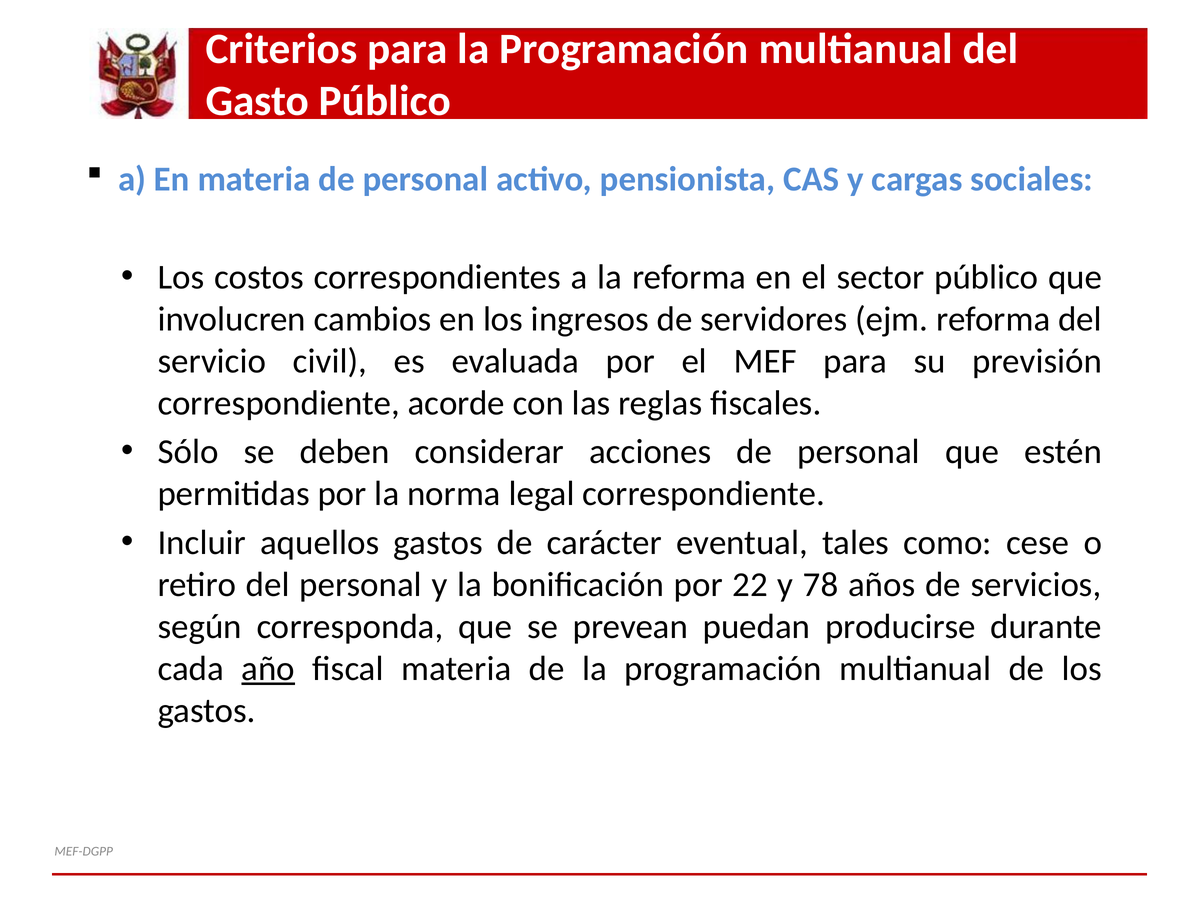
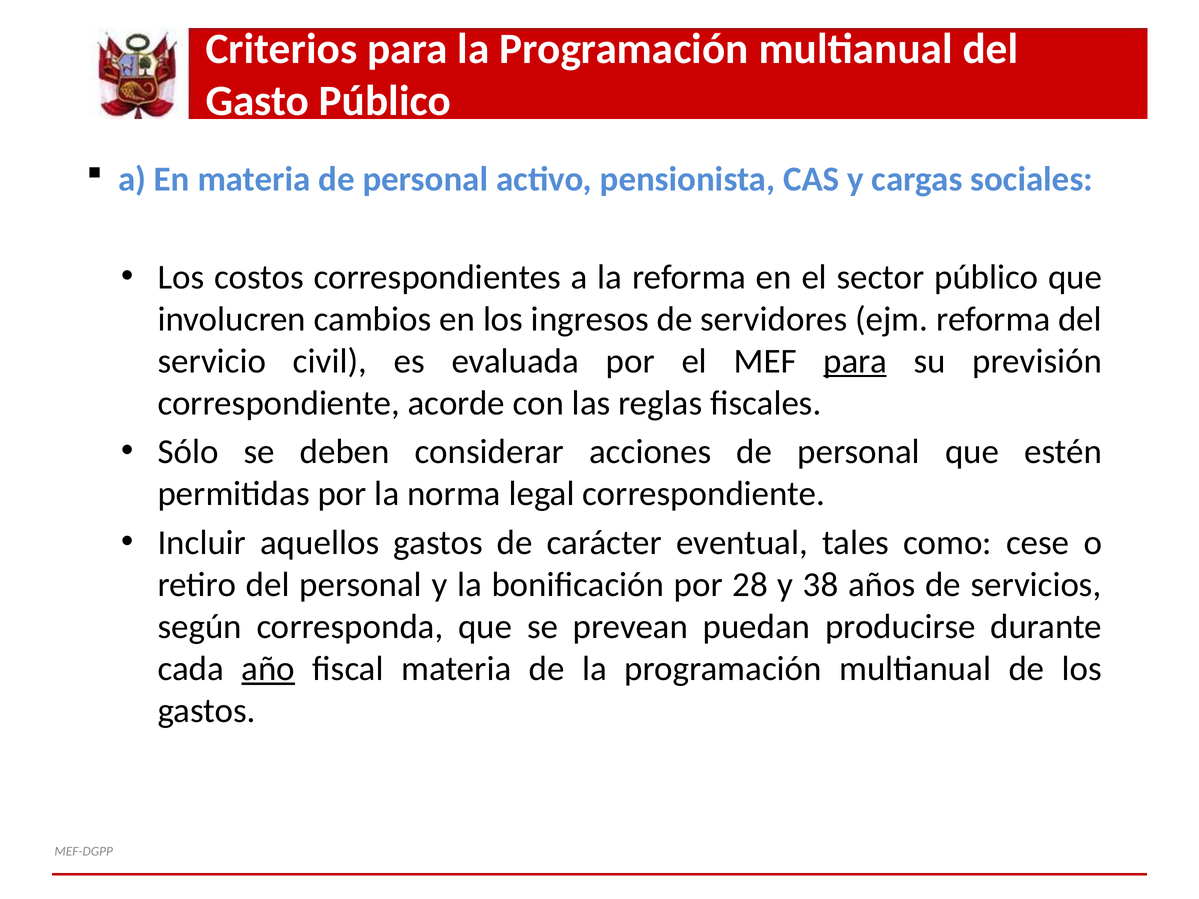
para underline: none -> present (855, 361)
22: 22 -> 28 (750, 585)
78: 78 -> 38 (821, 585)
